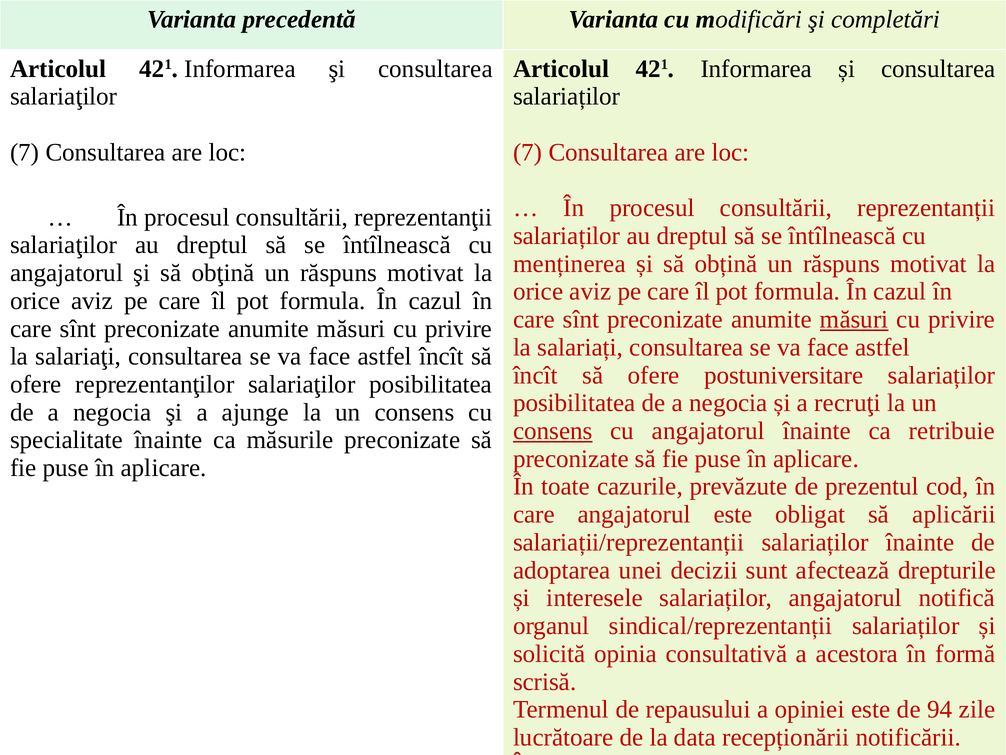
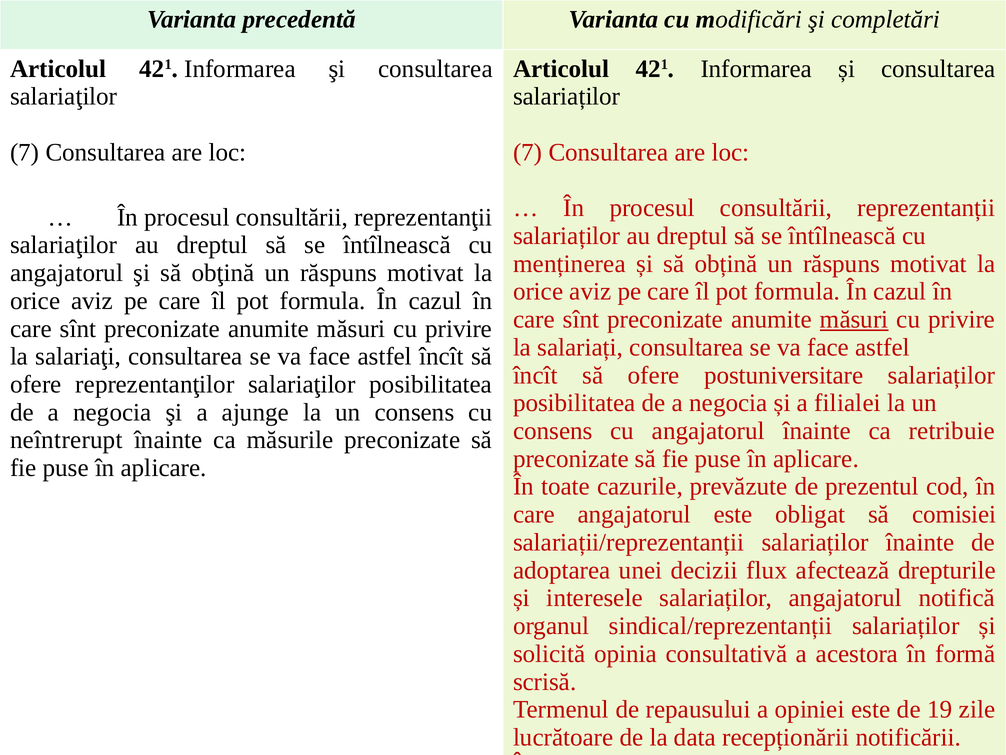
recruţi: recruţi -> filialei (848, 403)
consens underline: present -> none (553, 431)
specialitate: specialitate -> neîntrerupt (66, 440)
aplicării: aplicării -> comisiei (954, 514)
sunt: sunt -> flux (767, 570)
94: 94 -> 19 (940, 709)
